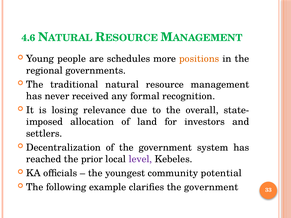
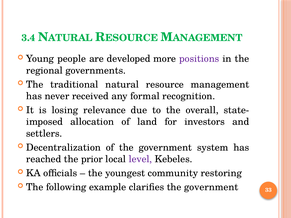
4.6: 4.6 -> 3.4 (28, 38)
schedules: schedules -> developed (129, 59)
positions colour: orange -> purple (199, 59)
potential: potential -> restoring (221, 173)
